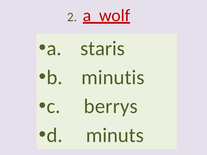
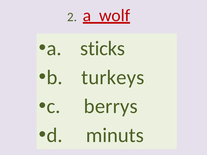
staris: staris -> sticks (103, 49)
minutis: minutis -> turkeys (113, 77)
